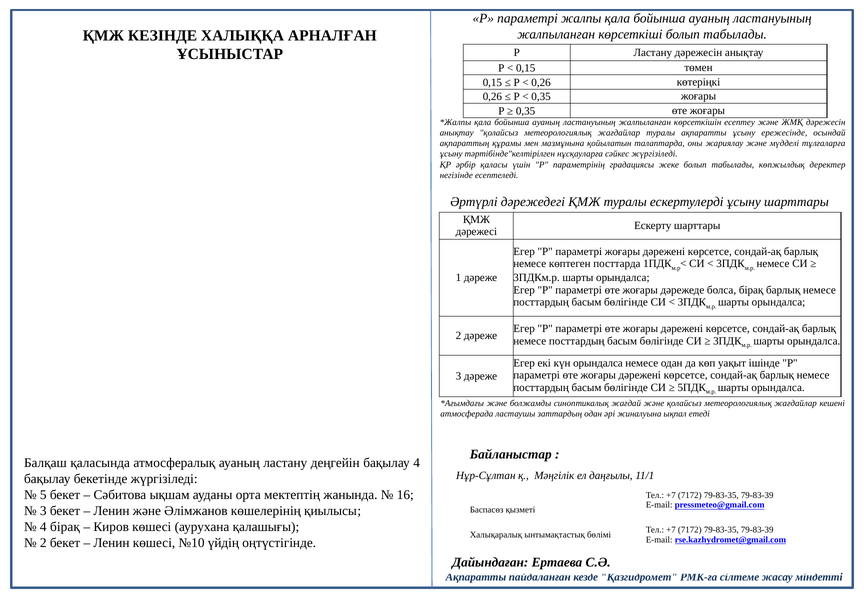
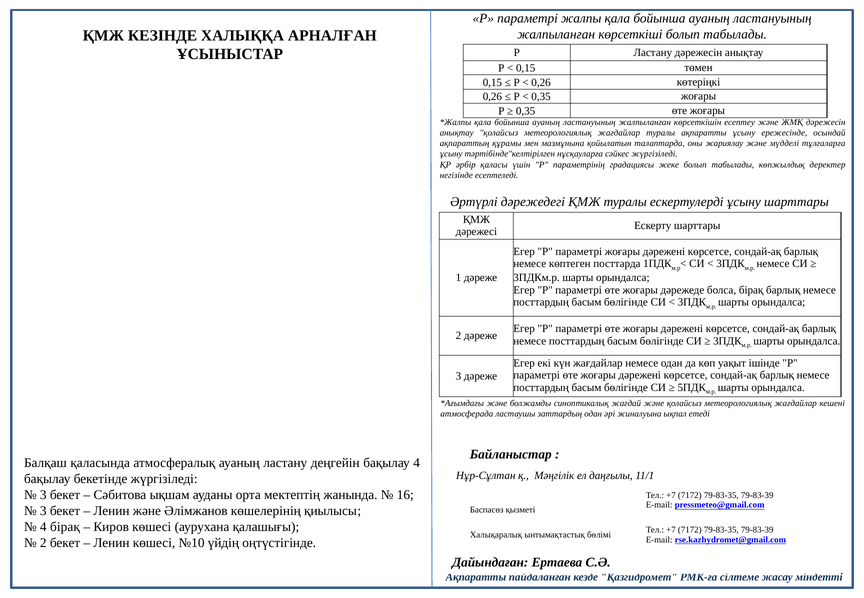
күн орындалса: орындалса -> жағдайлар (598, 363)
5: 5 -> 3 (43, 495)
